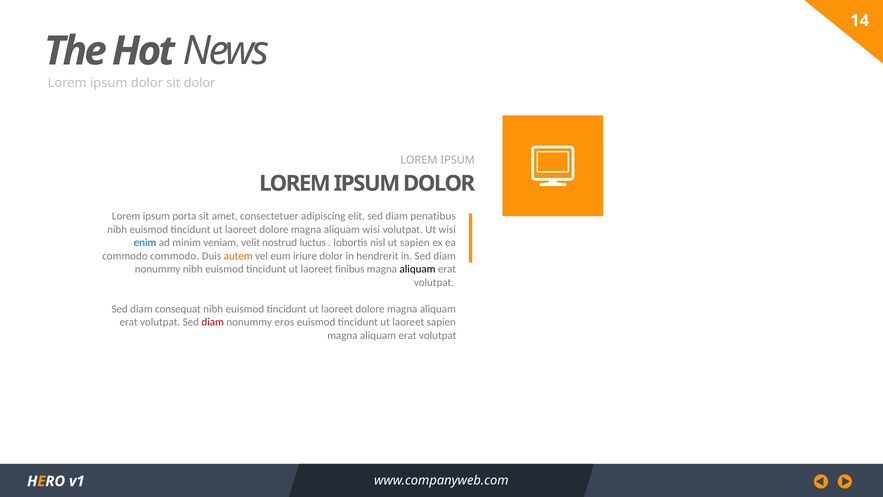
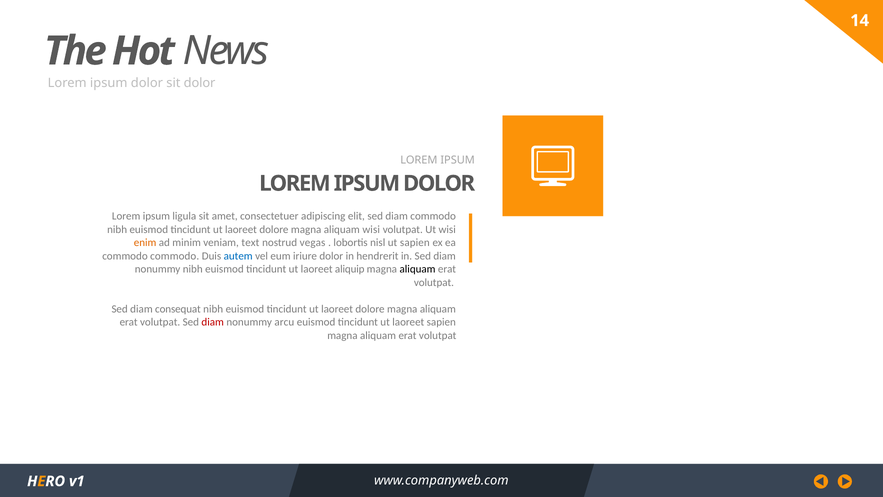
porta: porta -> ligula (184, 216)
diam penatibus: penatibus -> commodo (433, 216)
enim colour: blue -> orange (145, 243)
velit: velit -> text (250, 243)
luctus: luctus -> vegas (313, 243)
autem colour: orange -> blue (238, 256)
finibus: finibus -> aliquip (350, 269)
eros: eros -> arcu (284, 322)
